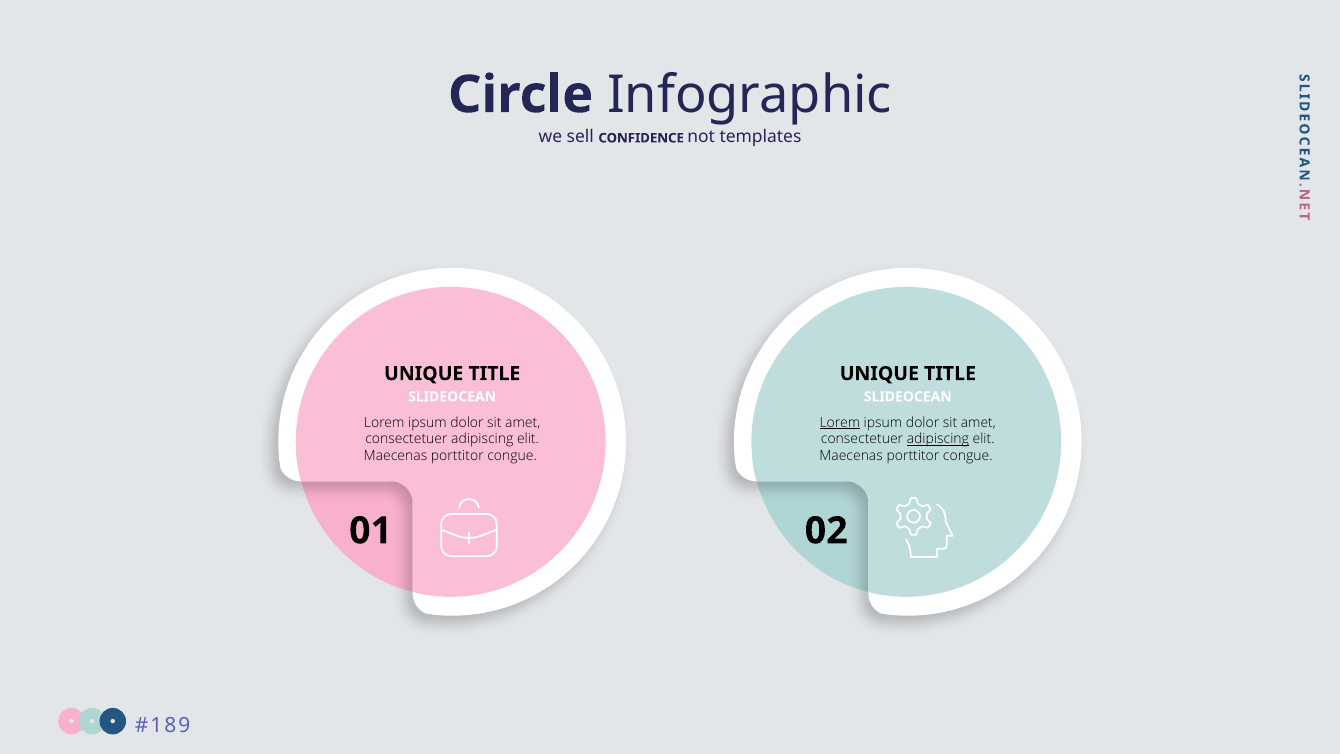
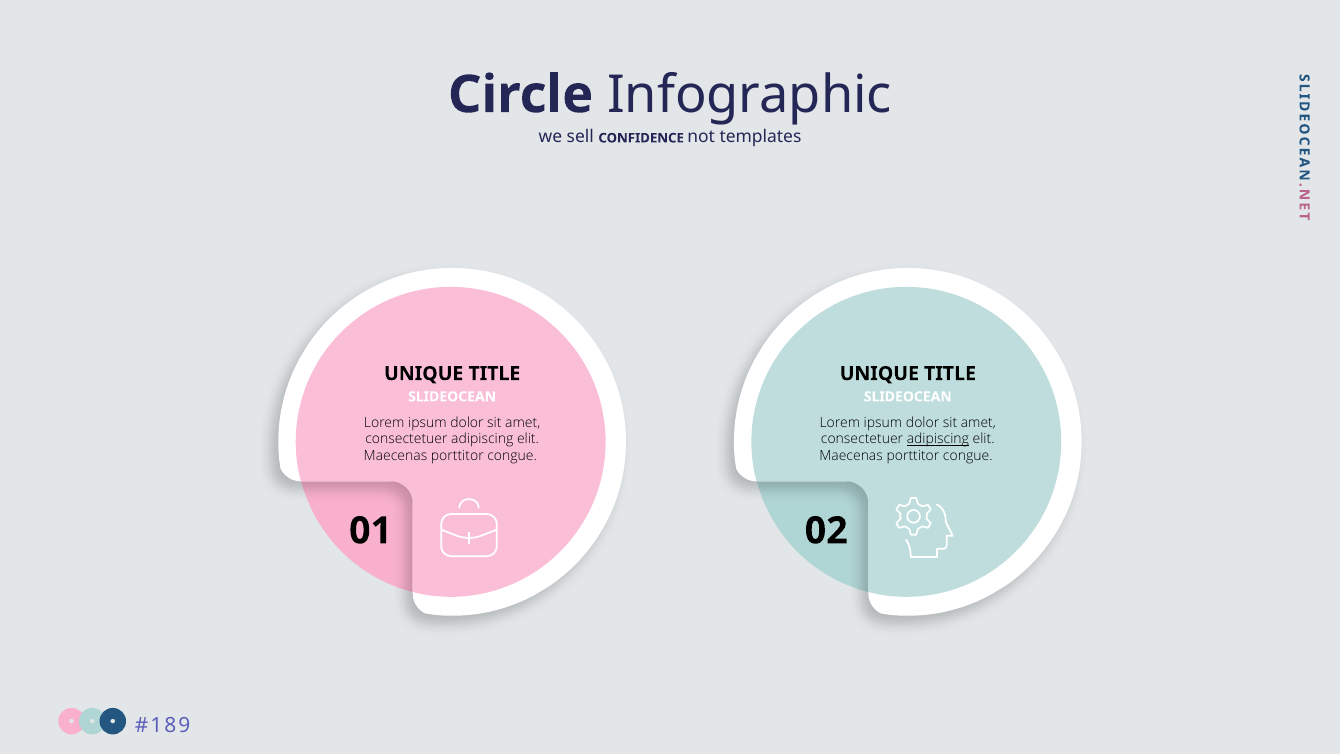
Lorem underline: present -> none (840, 422)
